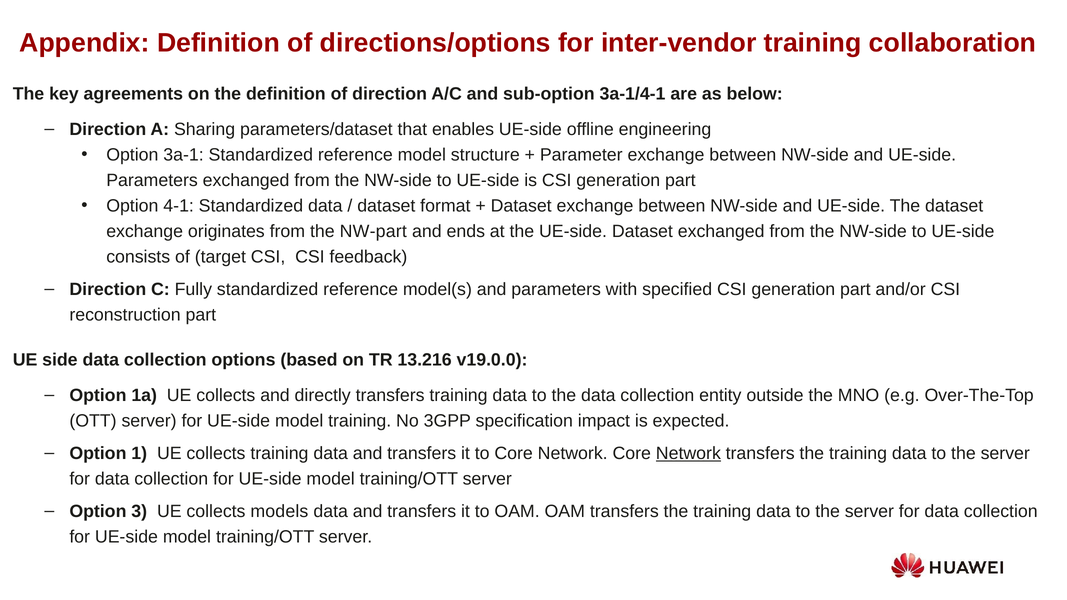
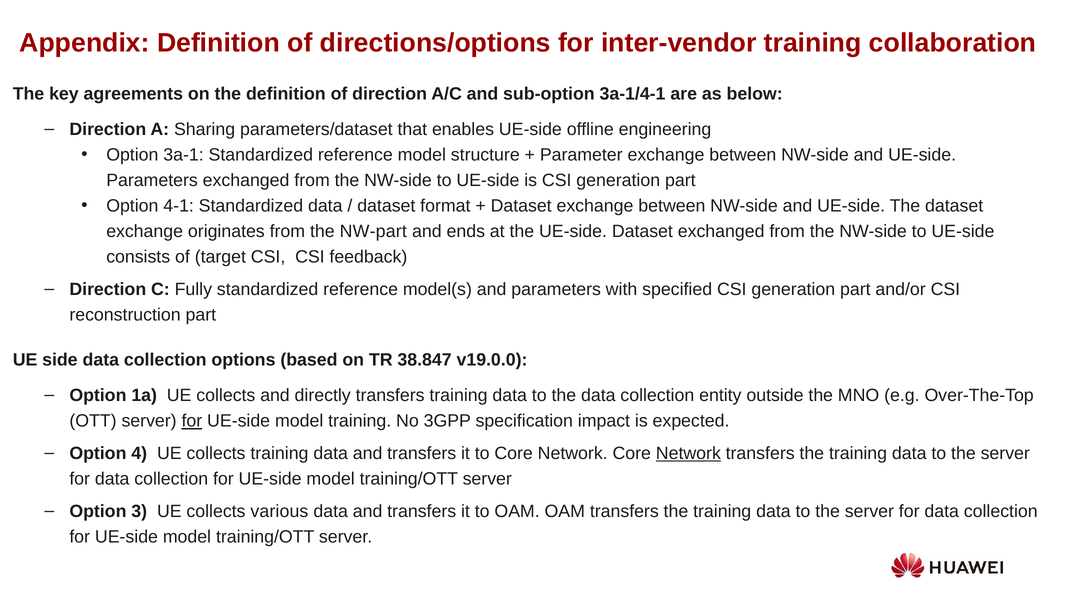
13.216: 13.216 -> 38.847 (425, 360)
for underline: none -> present (192, 421)
1: 1 -> 4 (139, 453)
models: models -> various (279, 511)
